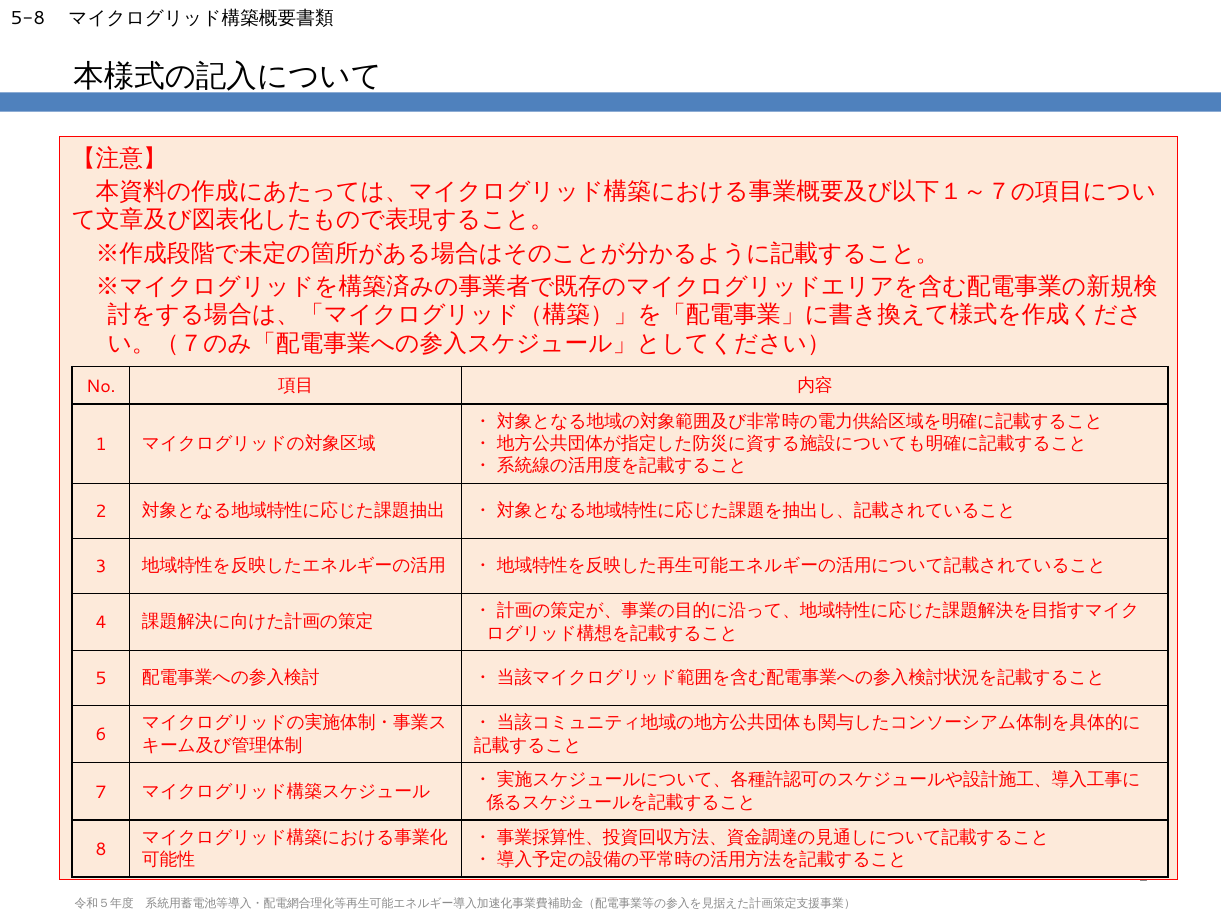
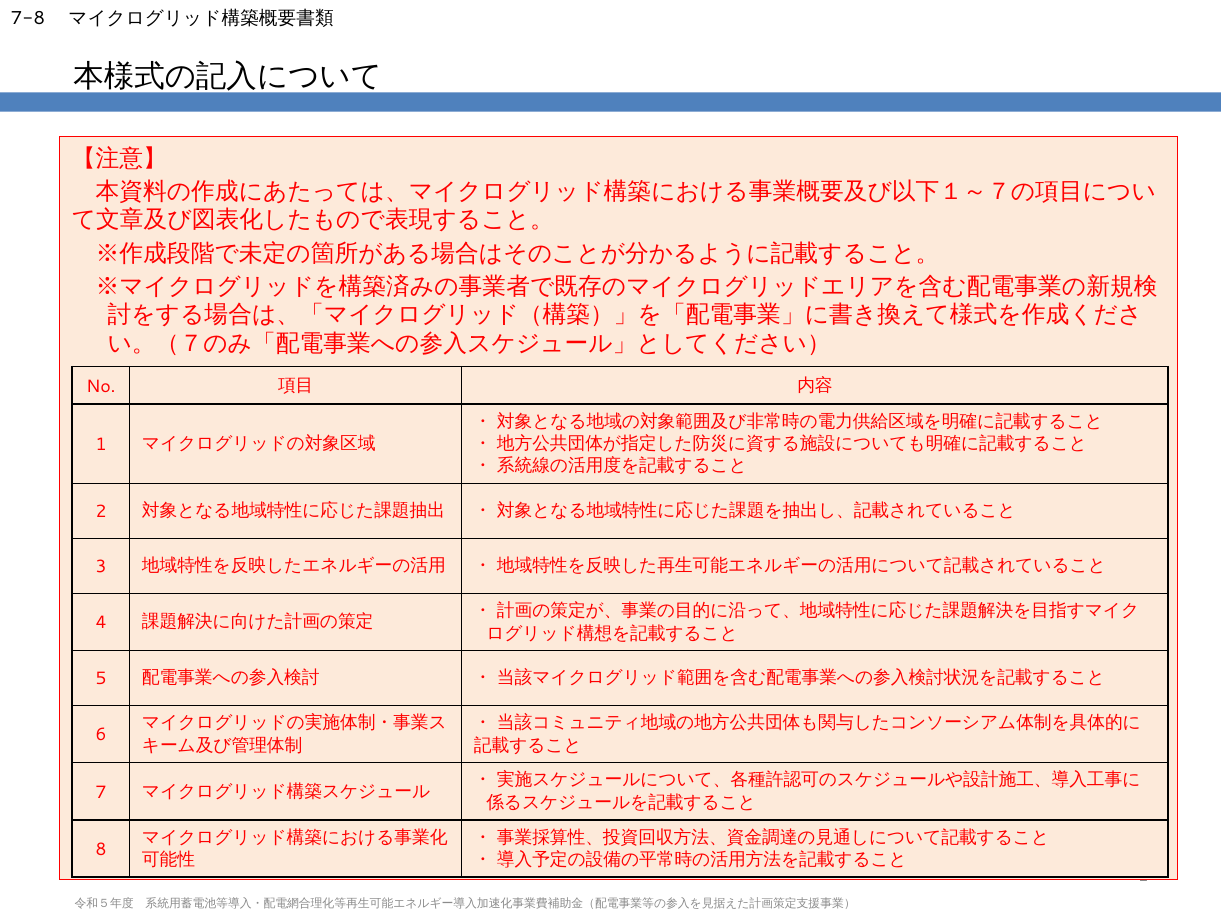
5-8: 5-8 -> 7-8 (28, 18)
